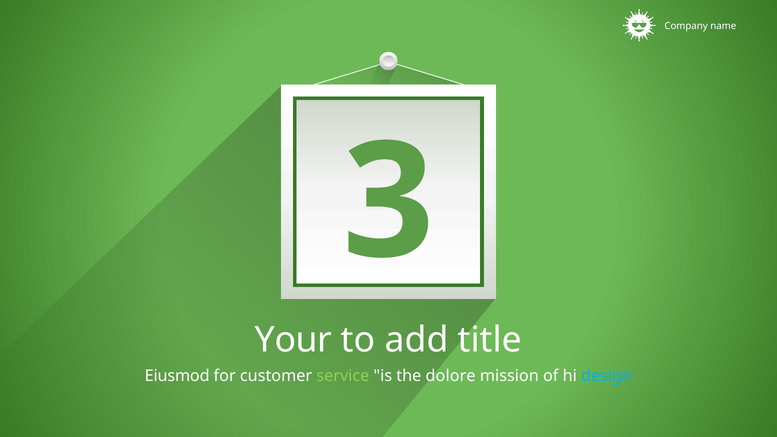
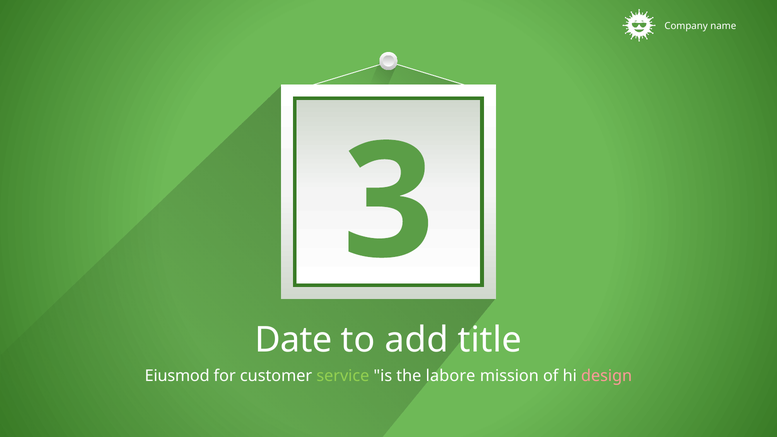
Your: Your -> Date (293, 340)
dolore: dolore -> labore (451, 376)
design colour: light blue -> pink (607, 376)
